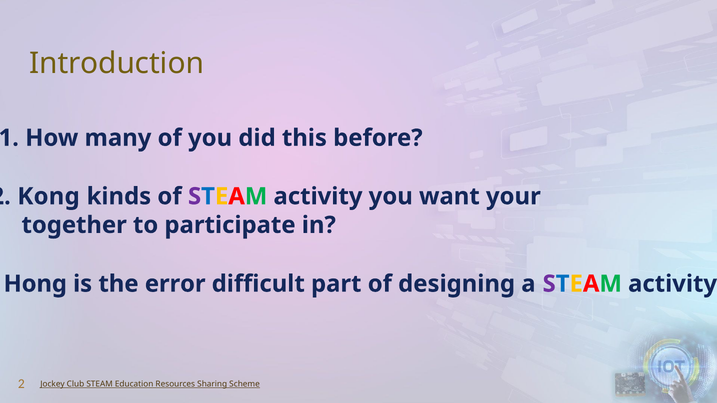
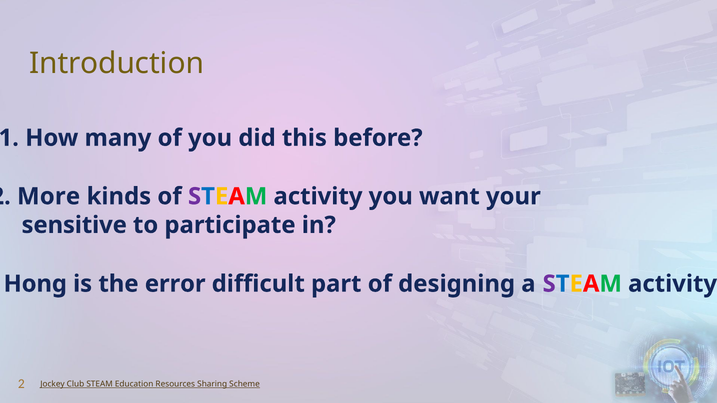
Kong: Kong -> More (49, 197)
together: together -> sensitive (74, 225)
